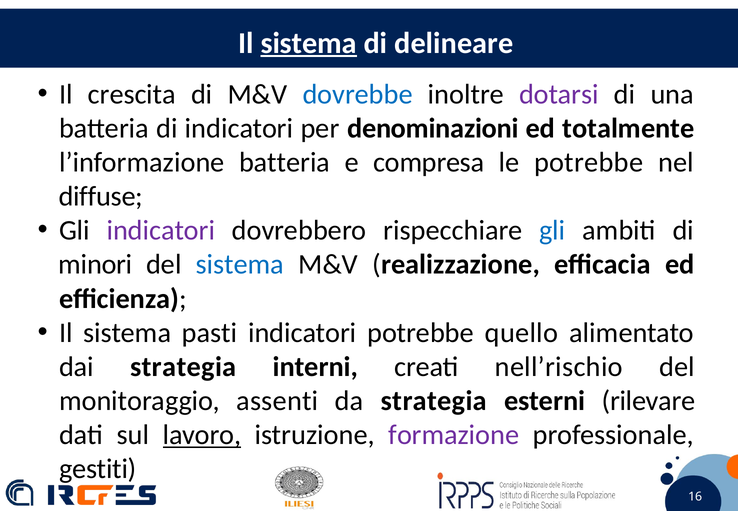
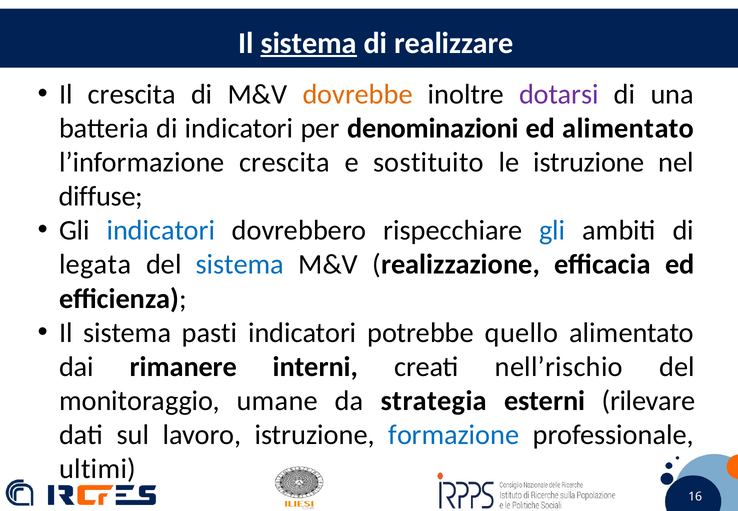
delineare: delineare -> realizzare (454, 43)
dovrebbe colour: blue -> orange (358, 94)
ed totalmente: totalmente -> alimentato (628, 128)
l’informazione batteria: batteria -> crescita (284, 162)
compresa: compresa -> sostituito (428, 162)
le potrebbe: potrebbe -> istruzione (589, 162)
indicatori colour: purple -> blue (161, 230)
minori: minori -> legata (95, 265)
dai strategia: strategia -> rimanere (183, 367)
assenti: assenti -> umane (277, 401)
lavoro underline: present -> none (202, 435)
formazione colour: purple -> blue (454, 435)
gestiti: gestiti -> ultimi (98, 469)
